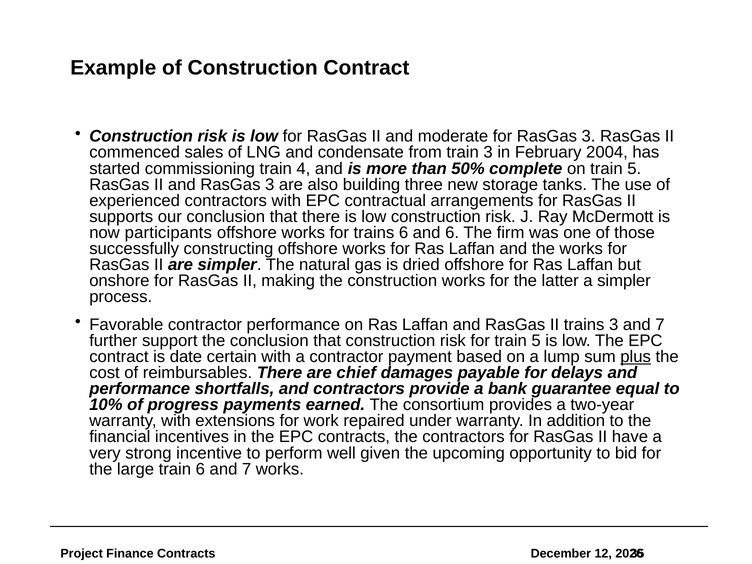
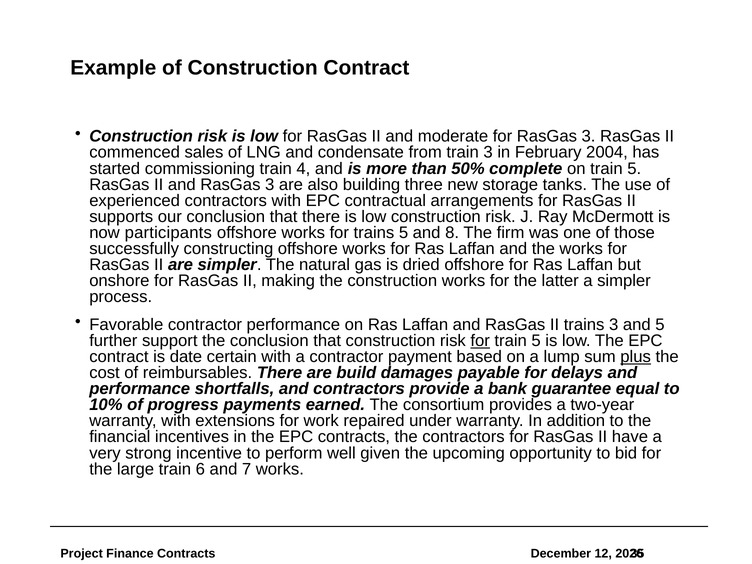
trains 6: 6 -> 5 (404, 233)
and 6: 6 -> 8 (452, 233)
3 and 7: 7 -> 5 (660, 325)
for underline: none -> present (480, 341)
chief: chief -> build (356, 373)
